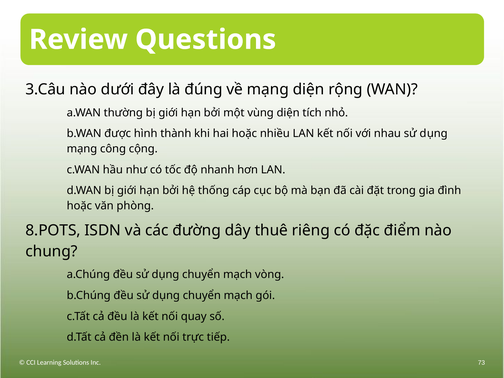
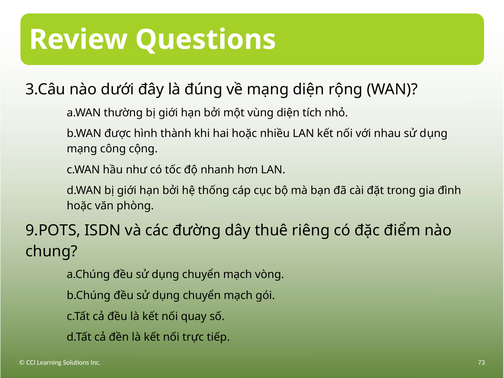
8.POTS: 8.POTS -> 9.POTS (53, 230)
